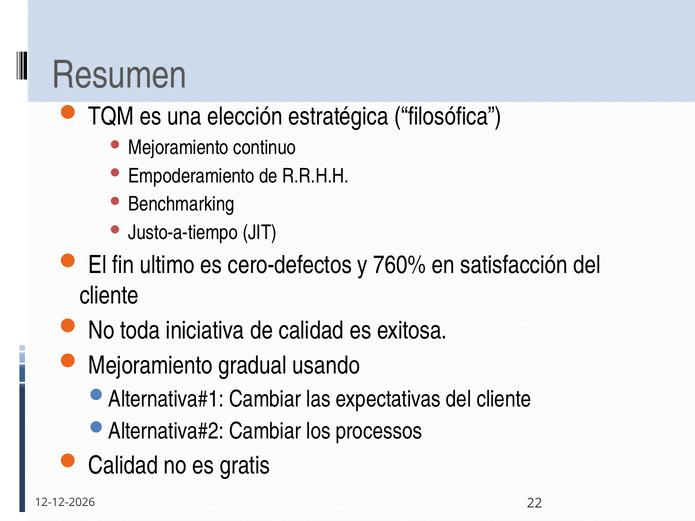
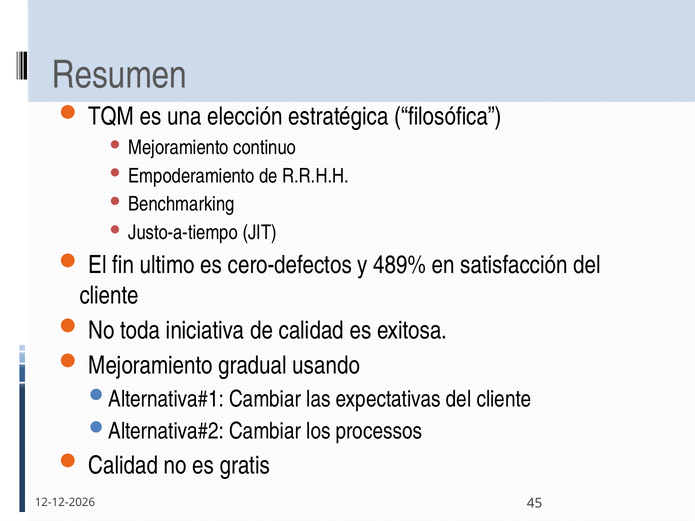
760%: 760% -> 489% (400, 265)
22: 22 -> 45 (535, 503)
